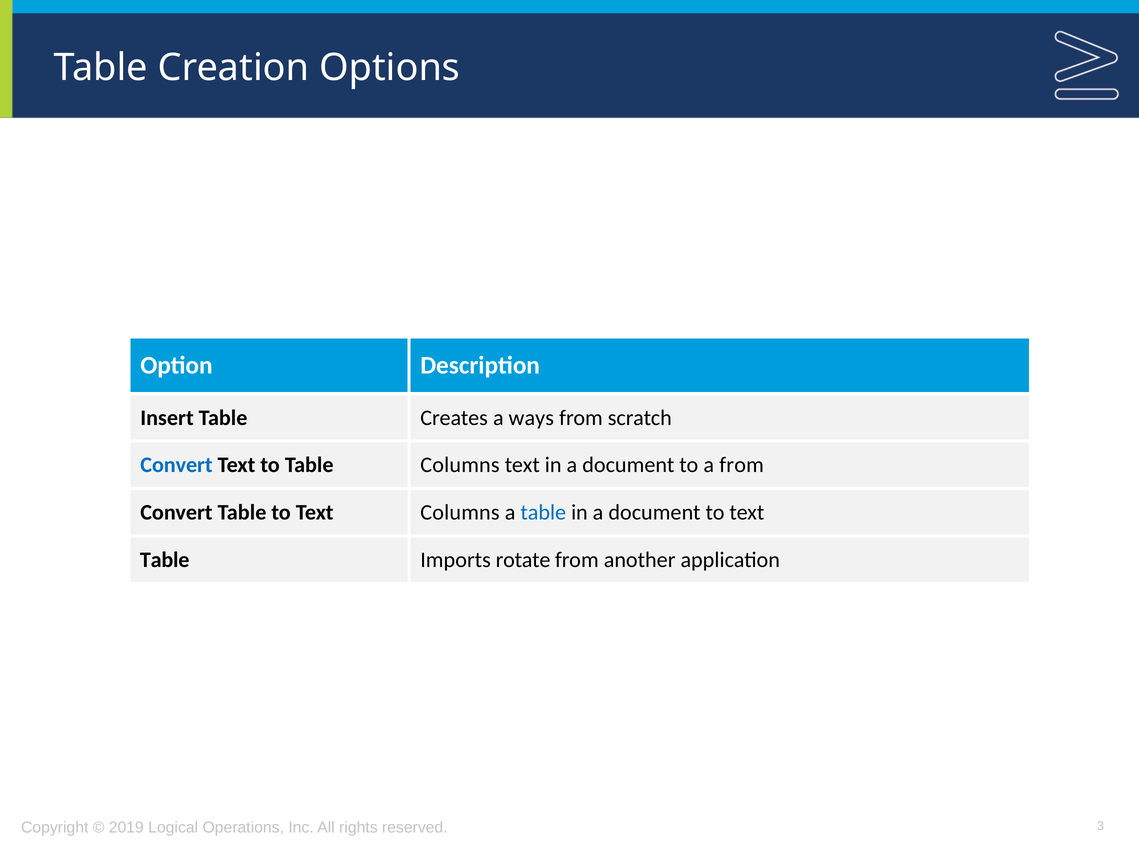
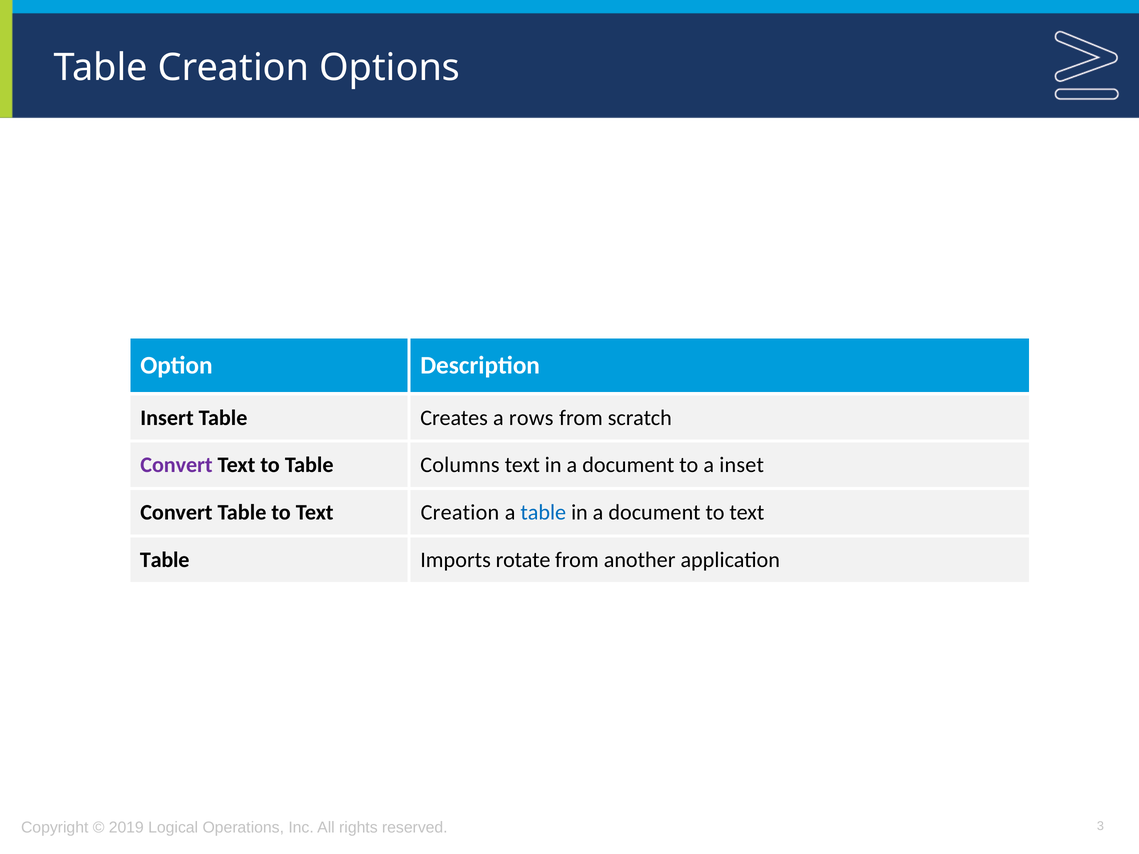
ways: ways -> rows (531, 418)
Convert colour: blue -> purple (176, 465)
a from: from -> inset (742, 465)
Text Columns: Columns -> Creation (460, 513)
